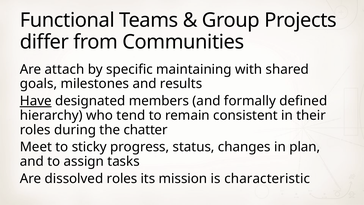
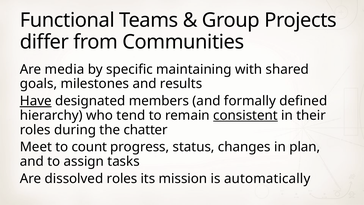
attach: attach -> media (65, 69)
consistent underline: none -> present (245, 115)
sticky: sticky -> count (89, 147)
characteristic: characteristic -> automatically (267, 178)
